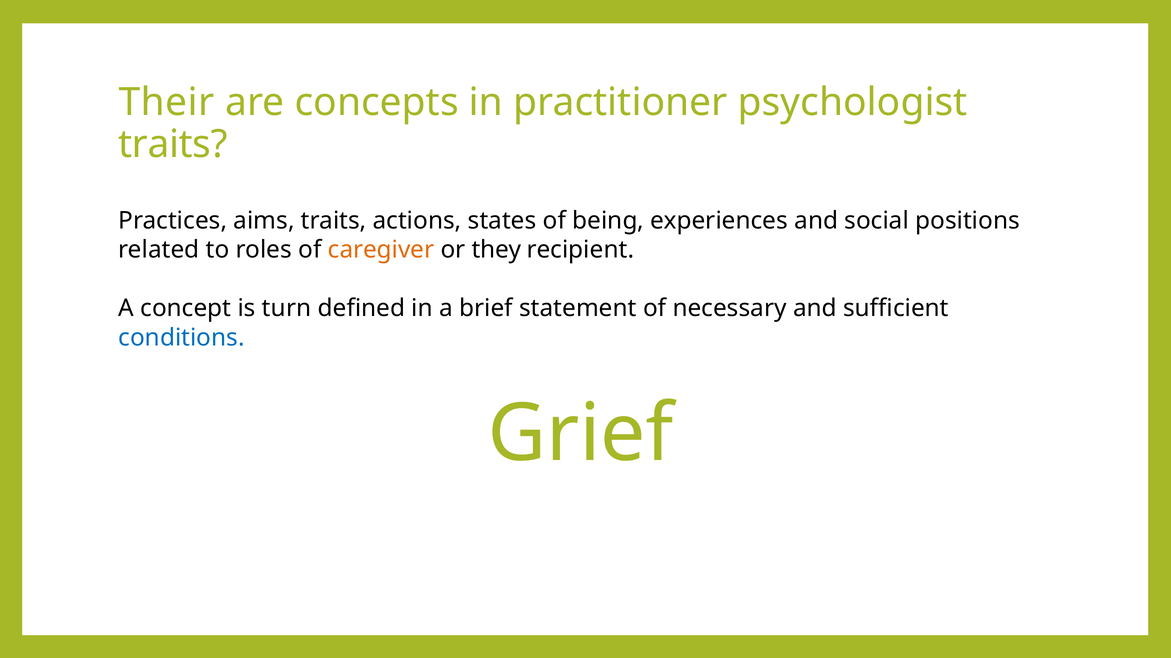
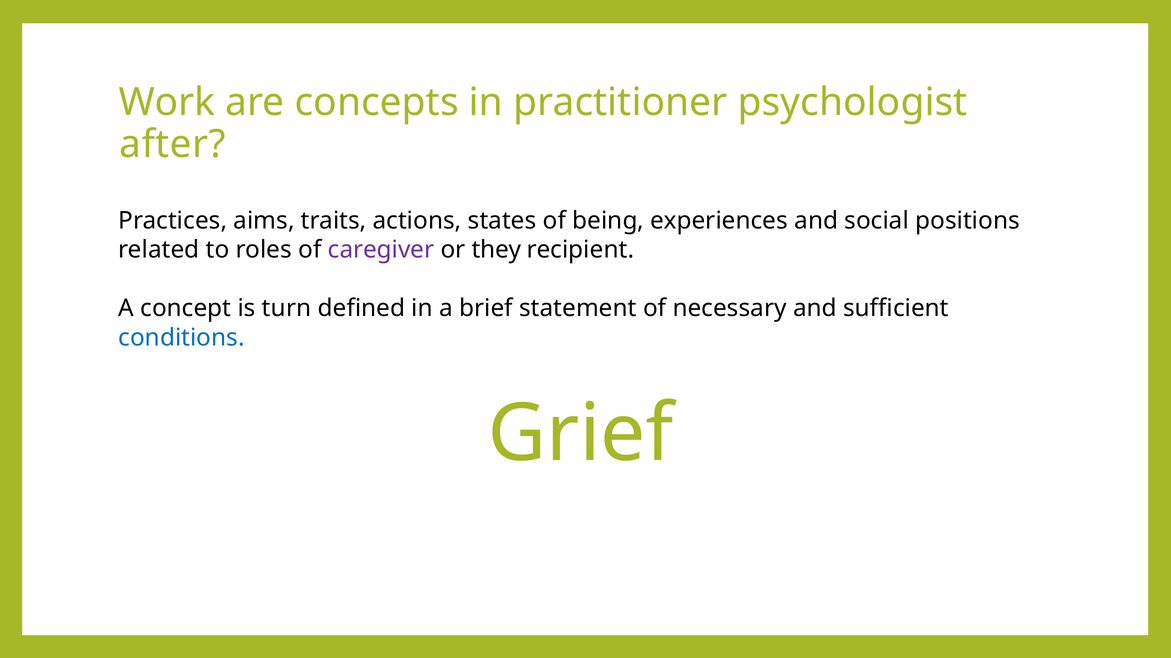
Their: Their -> Work (167, 102)
traits: traits -> after (172, 145)
caregiver colour: orange -> purple (381, 250)
